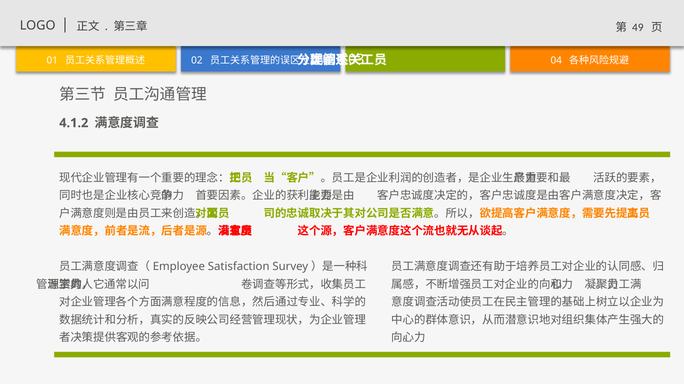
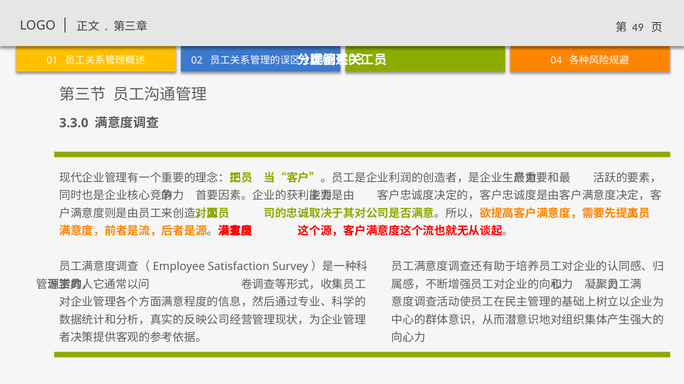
4.1.2: 4.1.2 -> 3.3.0 (74, 123)
